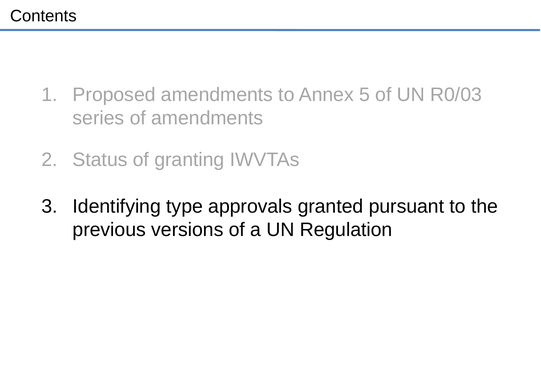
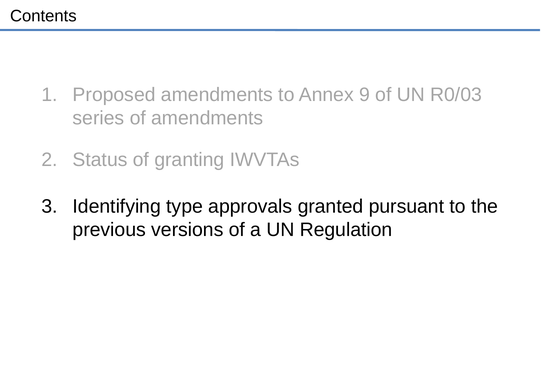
5: 5 -> 9 (365, 95)
